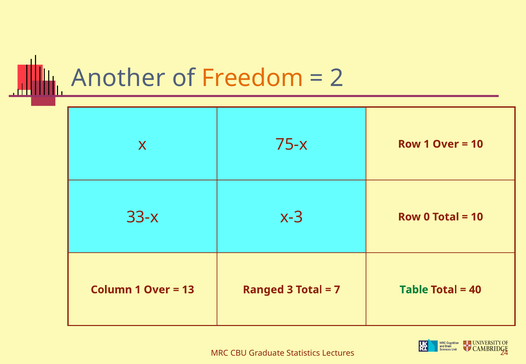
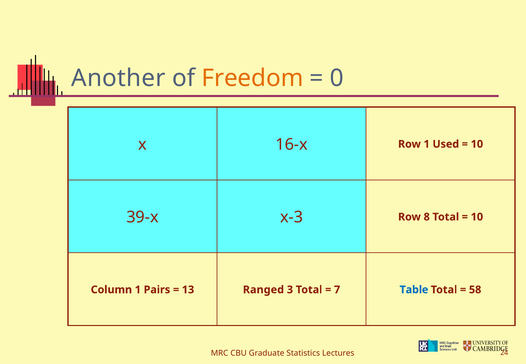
2: 2 -> 0 (337, 78)
75-x: 75-x -> 16-x (292, 145)
Row 1 Over: Over -> Used (446, 144)
33-x: 33-x -> 39-x (143, 217)
0: 0 -> 8 (427, 217)
Column 1 Over: Over -> Pairs (157, 290)
Table colour: green -> blue (414, 290)
40: 40 -> 58 (475, 290)
